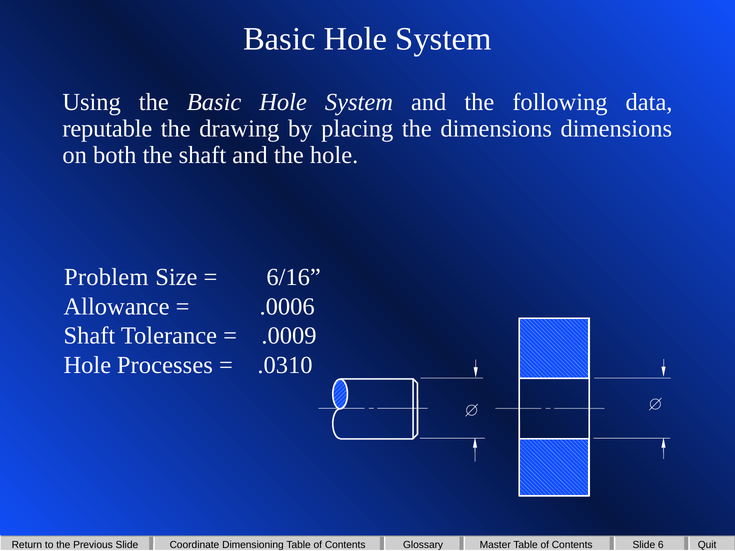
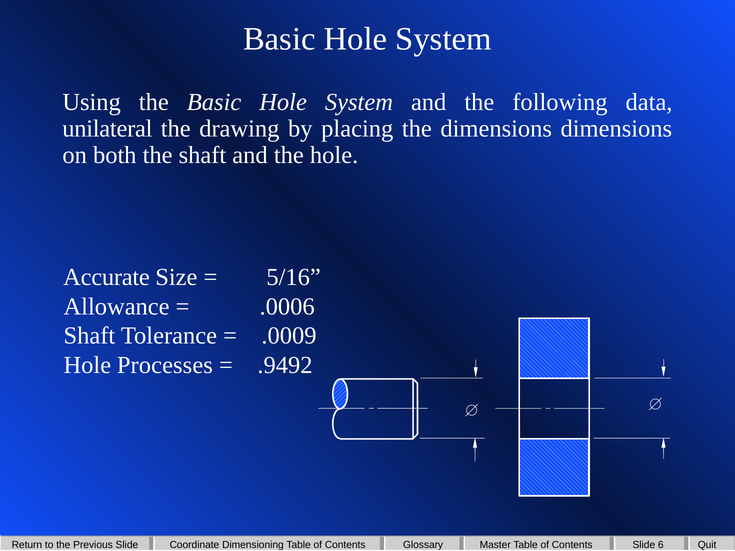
reputable: reputable -> unilateral (107, 129)
Problem: Problem -> Accurate (107, 277)
6/16: 6/16 -> 5/16 (294, 277)
.0310: .0310 -> .9492 (285, 365)
